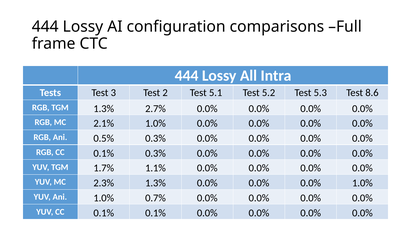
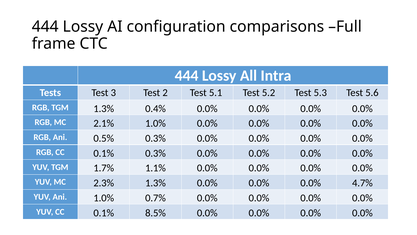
8.6: 8.6 -> 5.6 (372, 92)
2.7%: 2.7% -> 0.4% (155, 108)
0.0% 1.0%: 1.0% -> 4.7% (362, 183)
0.1% 0.1%: 0.1% -> 8.5% (155, 213)
